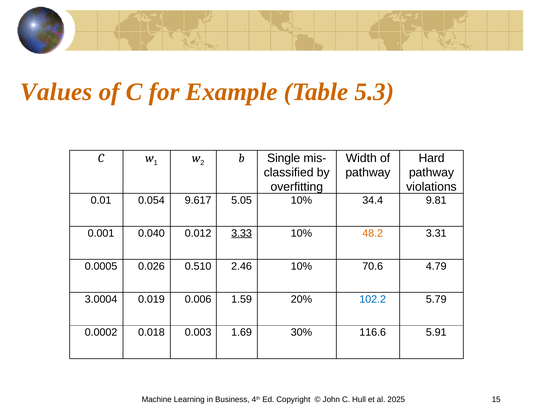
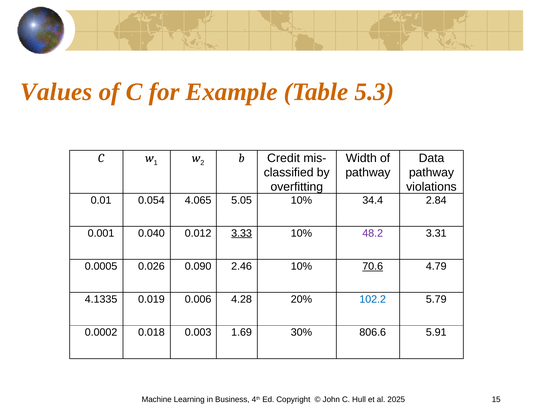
Hard: Hard -> Data (432, 158)
Single: Single -> Credit (284, 158)
9.617: 9.617 -> 4.065 (198, 200)
9.81: 9.81 -> 2.84 (436, 200)
48.2 colour: orange -> purple (373, 233)
0.510: 0.510 -> 0.090 (198, 266)
70.6 underline: none -> present (373, 266)
3.0004: 3.0004 -> 4.1335 (101, 299)
1.59: 1.59 -> 4.28 (242, 299)
116.6: 116.6 -> 806.6 (373, 332)
